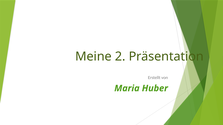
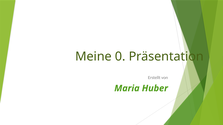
2: 2 -> 0 (120, 57)
